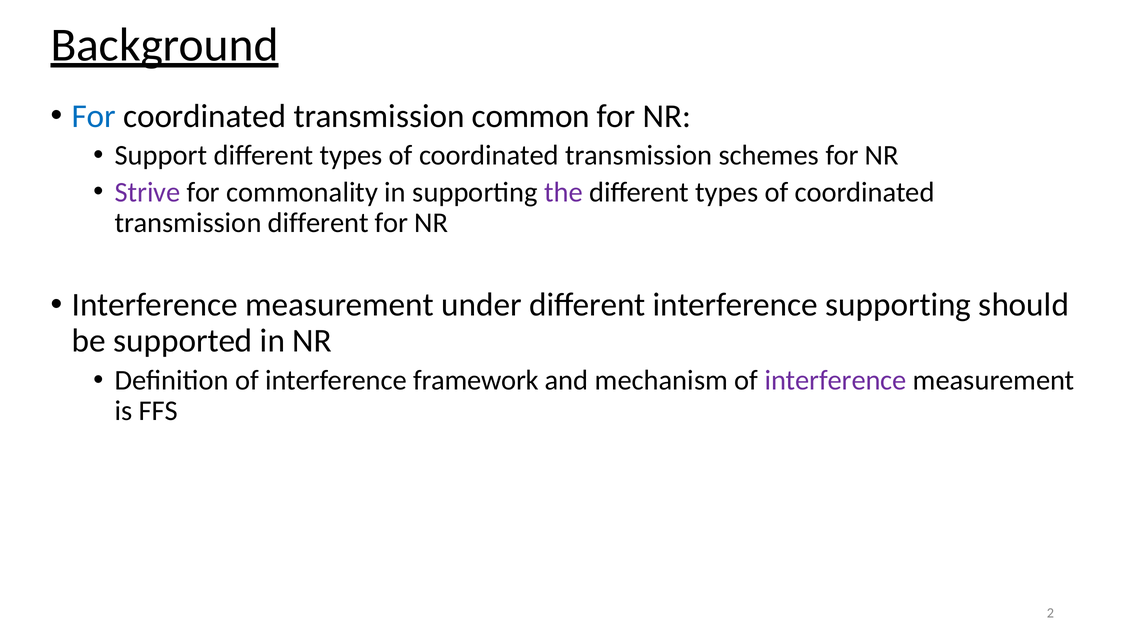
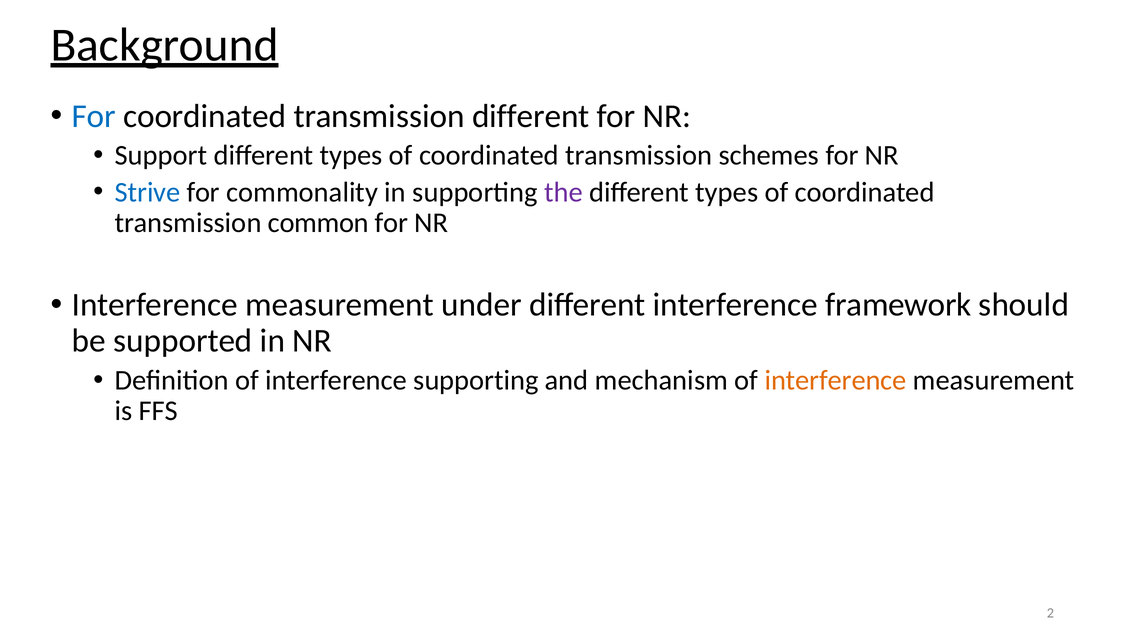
transmission common: common -> different (531, 116)
Strive colour: purple -> blue (148, 192)
transmission different: different -> common (318, 223)
interference supporting: supporting -> framework (898, 305)
interference framework: framework -> supporting (476, 380)
interference colour: purple -> orange (836, 380)
